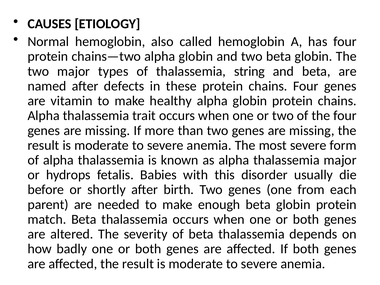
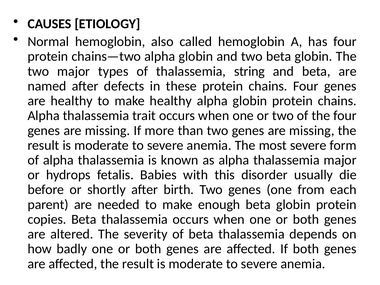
are vitamin: vitamin -> healthy (72, 101)
match: match -> copies (47, 219)
